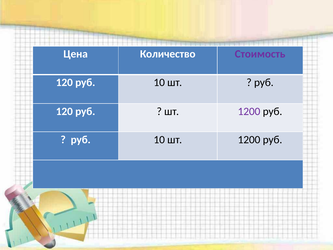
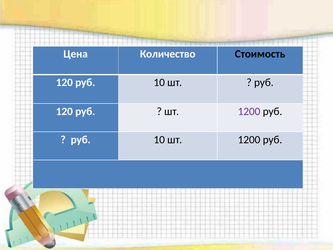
Стоимость colour: purple -> black (260, 54)
